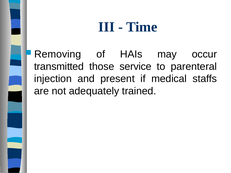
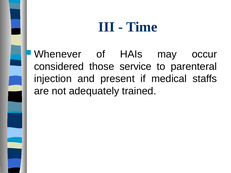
Removing: Removing -> Whenever (58, 54)
transmitted: transmitted -> considered (59, 67)
